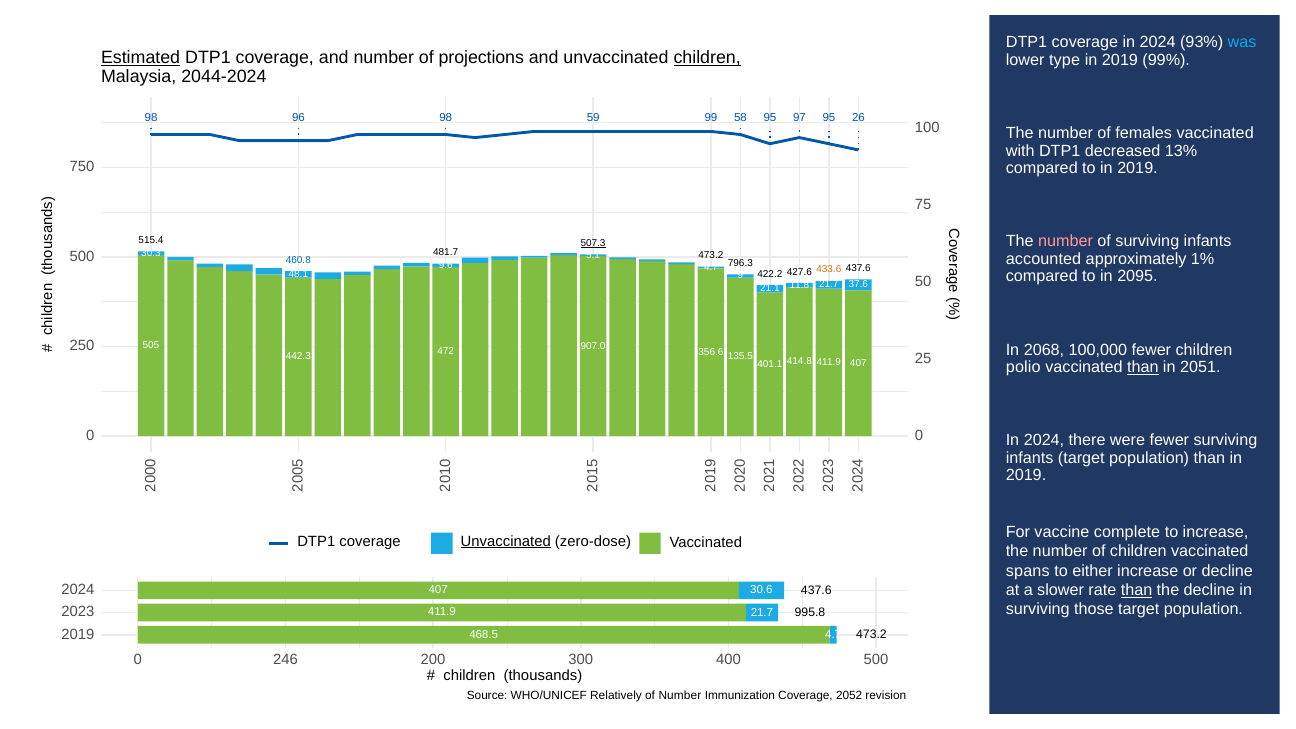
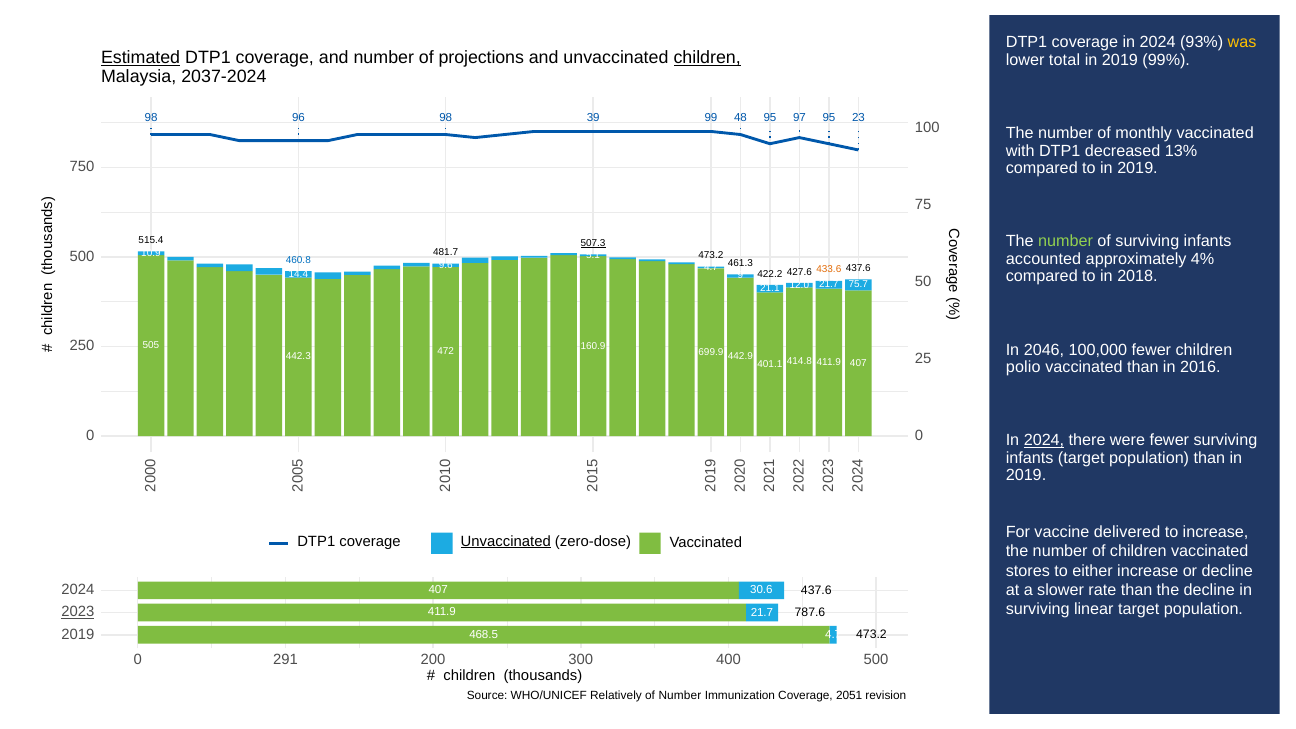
was colour: light blue -> yellow (1242, 43)
type: type -> total (1065, 60)
2044-2024: 2044-2024 -> 2037-2024 (224, 77)
59: 59 -> 39 (593, 118)
58: 58 -> 48 (741, 118)
26: 26 -> 23 (858, 118)
females: females -> monthly (1144, 133)
number colour: pink -> light green (1066, 242)
30.3: 30.3 -> 10.9 (151, 253)
1%: 1% -> 4% (1203, 259)
796.3: 796.3 -> 461.3 (740, 263)
2095: 2095 -> 2018 (1137, 277)
48.1: 48.1 -> 14.4 (298, 274)
37.6: 37.6 -> 75.7 (858, 284)
11.8: 11.8 -> 12.0 (799, 285)
907.0: 907.0 -> 160.9 (593, 346)
2068: 2068 -> 2046 (1044, 350)
356.6: 356.6 -> 699.9 (711, 352)
135.5: 135.5 -> 442.9 (740, 356)
than underline: present -> none (1143, 367)
2051: 2051 -> 2016 (1200, 367)
2024 underline: none -> present (1044, 441)
complete: complete -> delivered (1127, 532)
spans: spans -> stores (1028, 571)
than underline: present -> none (1137, 590)
those: those -> linear (1094, 610)
2023 underline: none -> present (78, 612)
995.8: 995.8 -> 787.6 (810, 612)
246: 246 -> 291 (285, 660)
2052: 2052 -> 2051 (849, 696)
